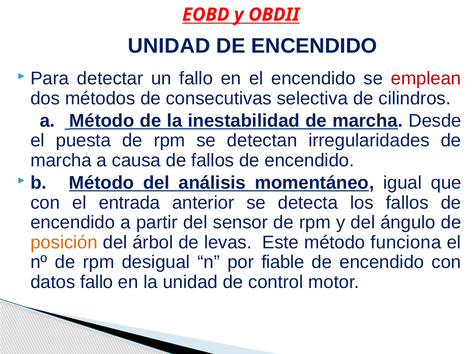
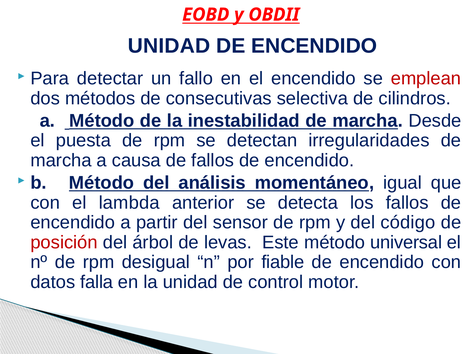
entrada: entrada -> lambda (129, 203)
ángulo: ángulo -> código (408, 223)
posición colour: orange -> red (64, 242)
funciona: funciona -> universal (406, 242)
datos fallo: fallo -> falla (97, 282)
